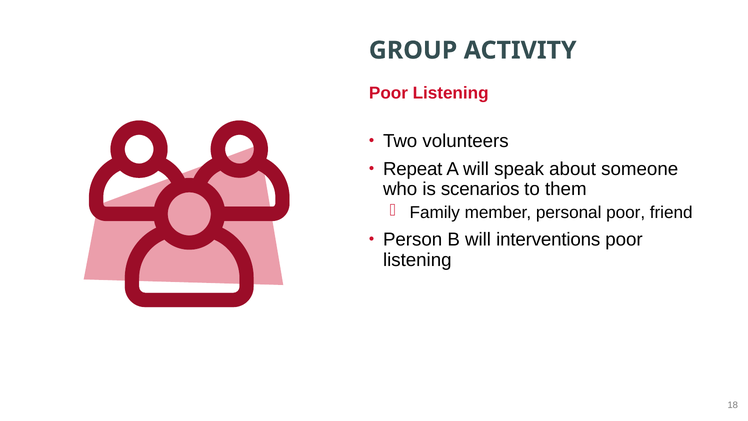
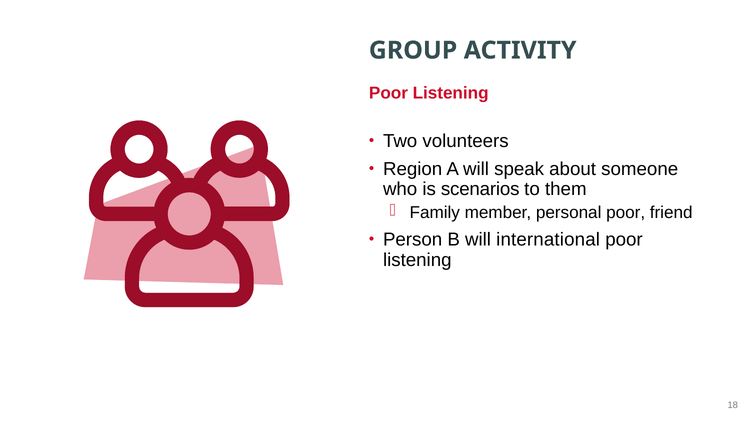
Repeat: Repeat -> Region (413, 169)
interventions: interventions -> international (548, 239)
